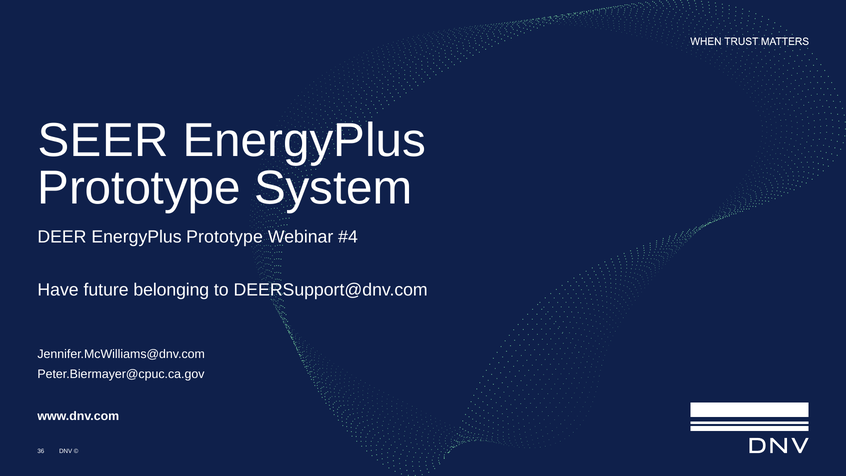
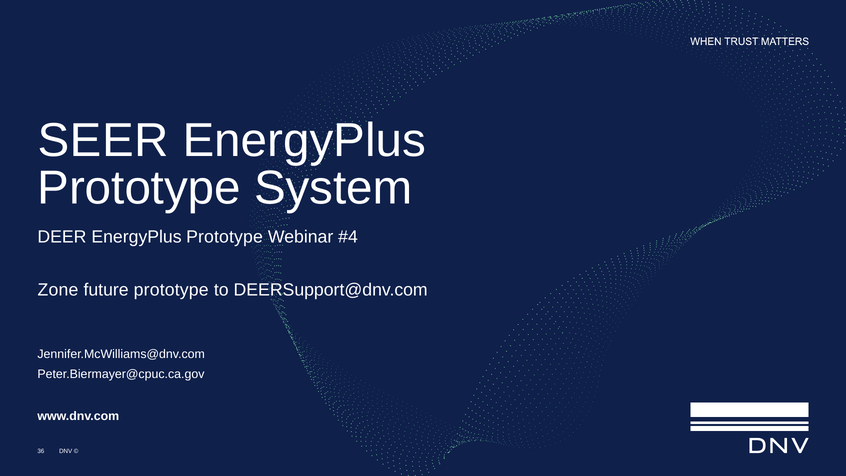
Have: Have -> Zone (58, 290)
future belonging: belonging -> prototype (171, 290)
